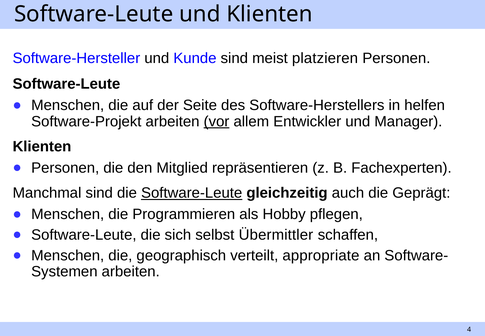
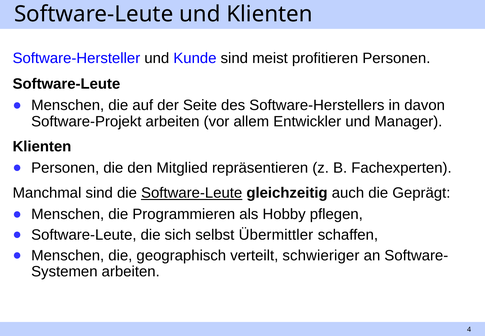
platzieren: platzieren -> profitieren (325, 58)
helfen: helfen -> davon (425, 105)
vor underline: present -> none (217, 121)
appropriate: appropriate -> schwieriger (321, 255)
